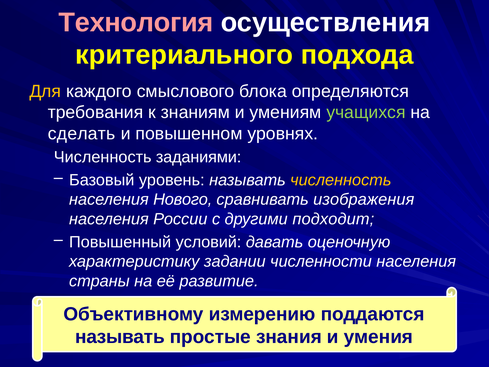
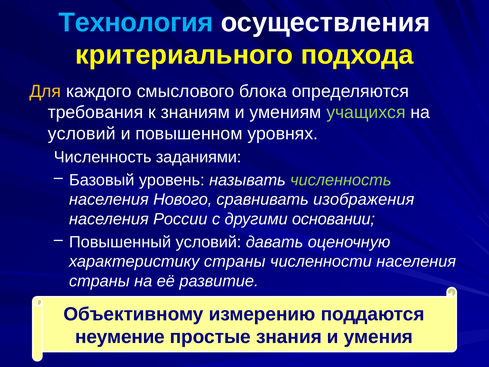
Технология colour: pink -> light blue (136, 22)
сделать: сделать -> условий (82, 134)
численность colour: yellow -> light green (341, 180)
подходит: подходит -> основании (333, 219)
характеристику задании: задании -> страны (235, 261)
называть: называть -> неумение (120, 337)
